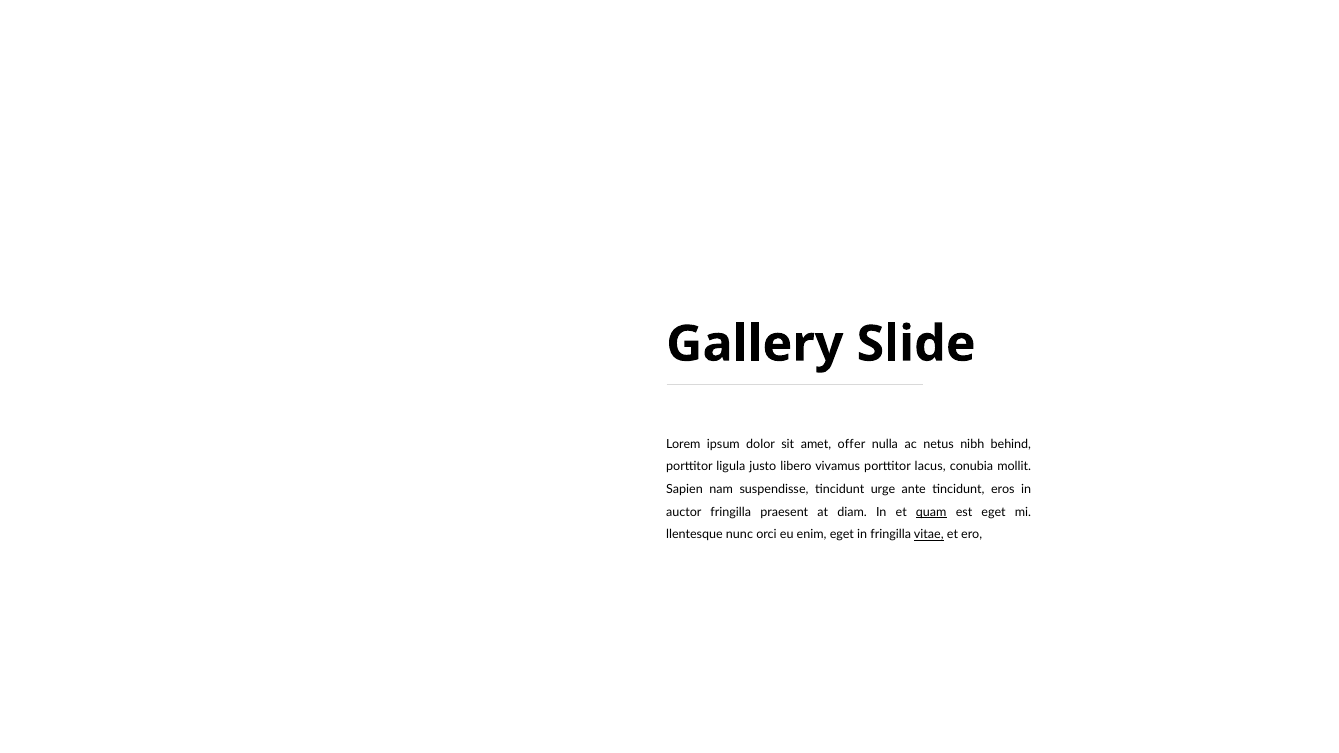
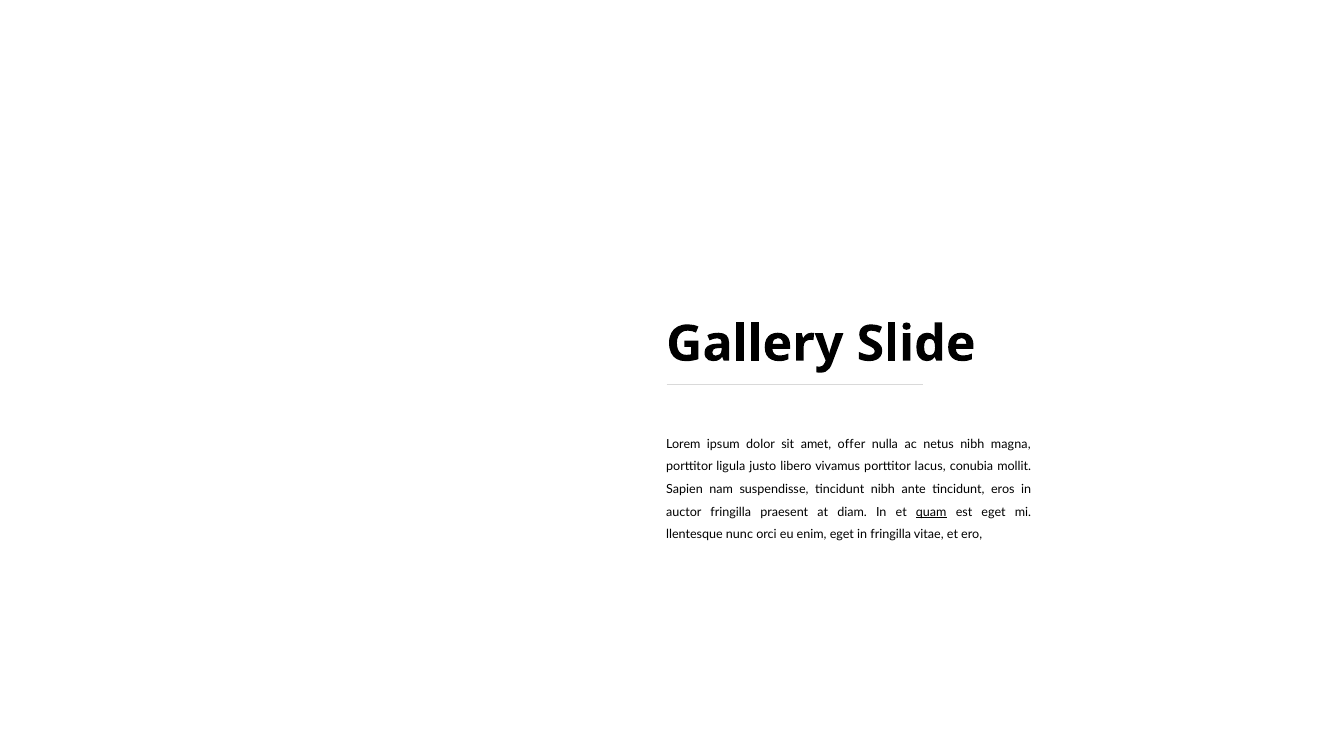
behind: behind -> magna (1011, 444)
tincidunt urge: urge -> nibh (883, 490)
vitae underline: present -> none (929, 535)
